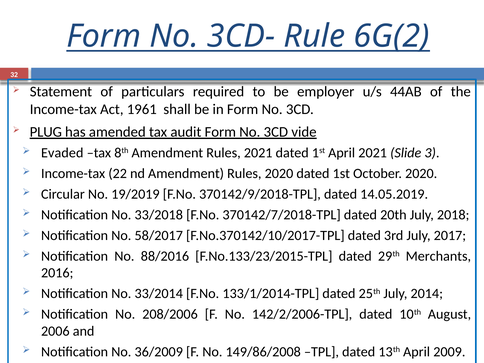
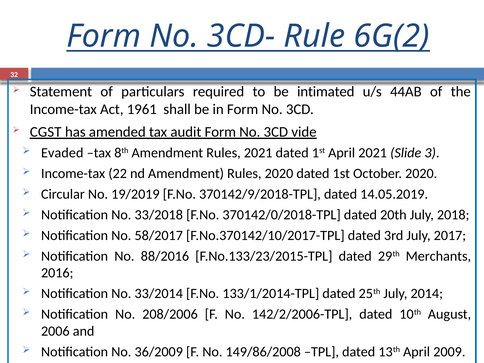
employer: employer -> intimated (326, 92)
PLUG: PLUG -> CGST (46, 132)
370142/7/2018-TPL: 370142/7/2018-TPL -> 370142/0/2018-TPL (282, 215)
